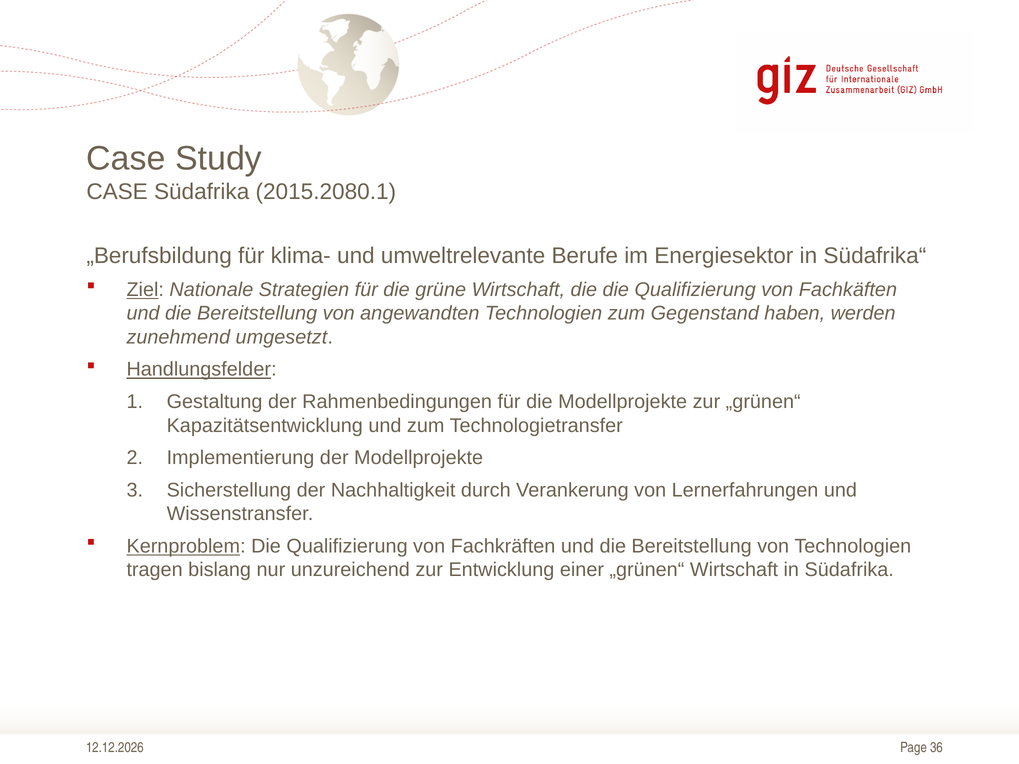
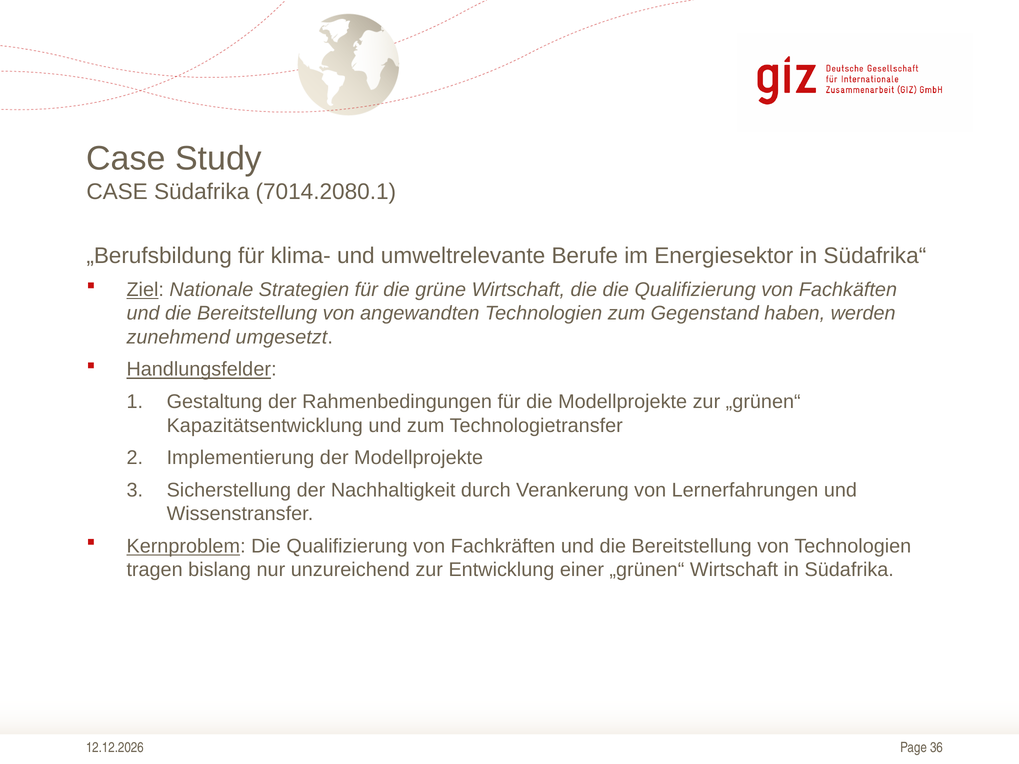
2015.2080.1: 2015.2080.1 -> 7014.2080.1 (326, 192)
